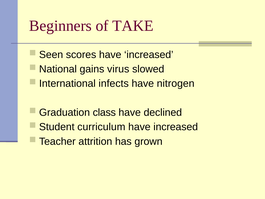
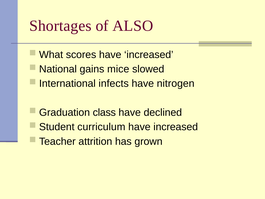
Beginners: Beginners -> Shortages (60, 26)
TAKE: TAKE -> ALSO (133, 26)
Seen: Seen -> What (51, 55)
virus: virus -> mice (118, 69)
